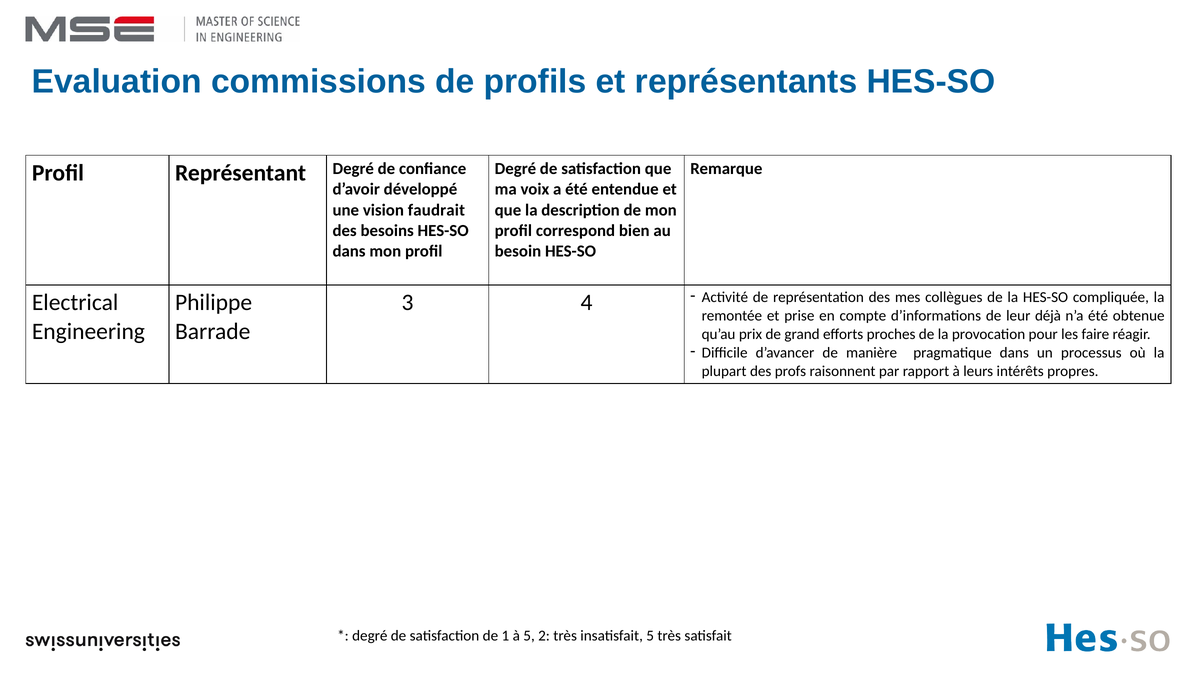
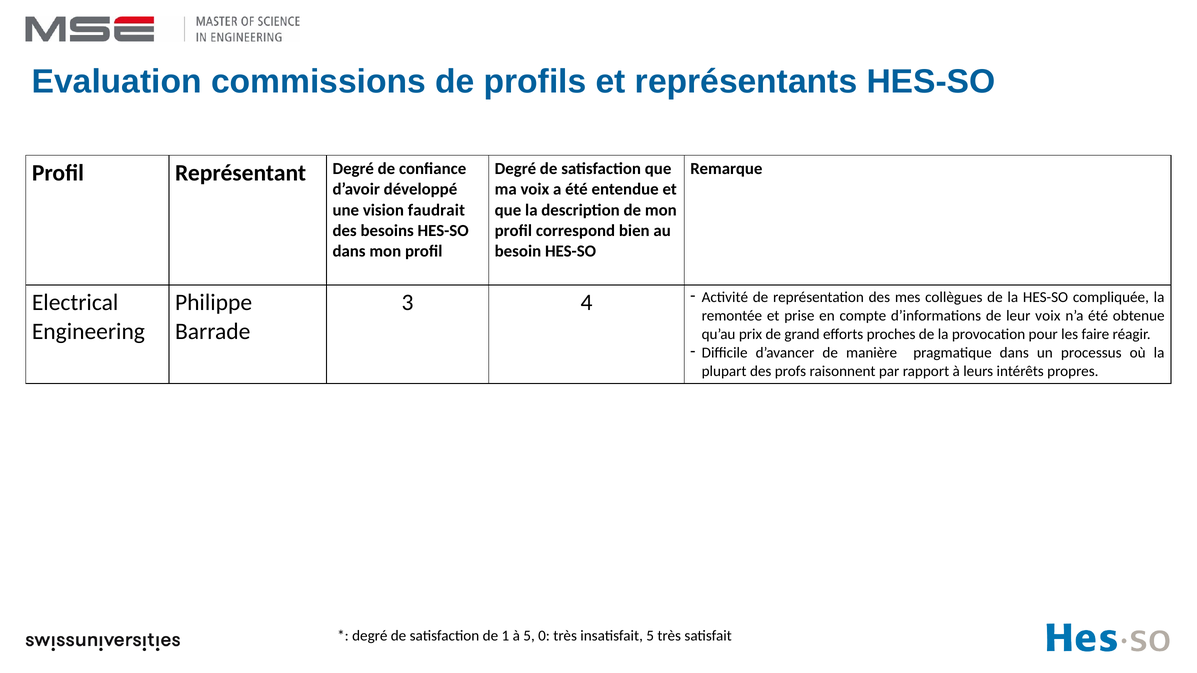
leur déjà: déjà -> voix (1048, 316)
2: 2 -> 0 (544, 636)
